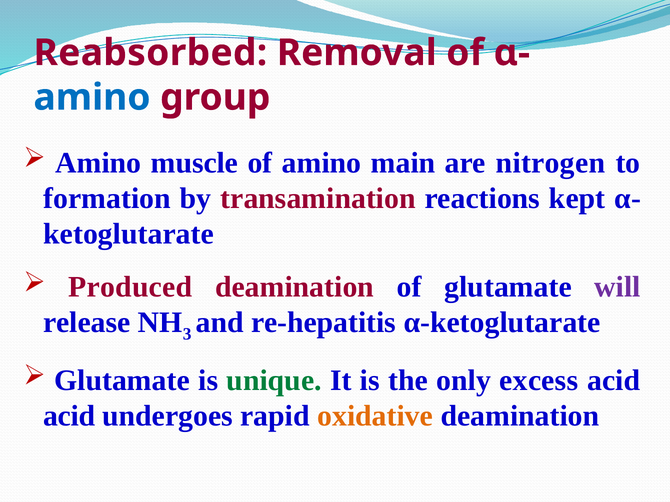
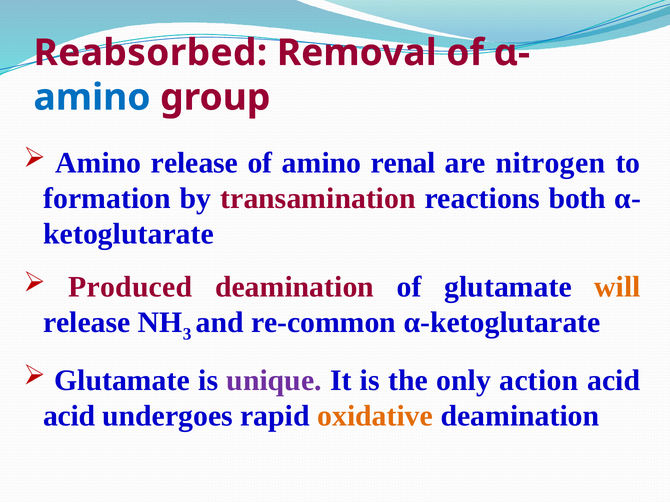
Amino muscle: muscle -> release (194, 163)
main: main -> renal (403, 163)
kept: kept -> both (577, 199)
will colour: purple -> orange (617, 287)
re-hepatitis: re-hepatitis -> re-common (324, 323)
unique colour: green -> purple (274, 381)
excess: excess -> action (539, 381)
